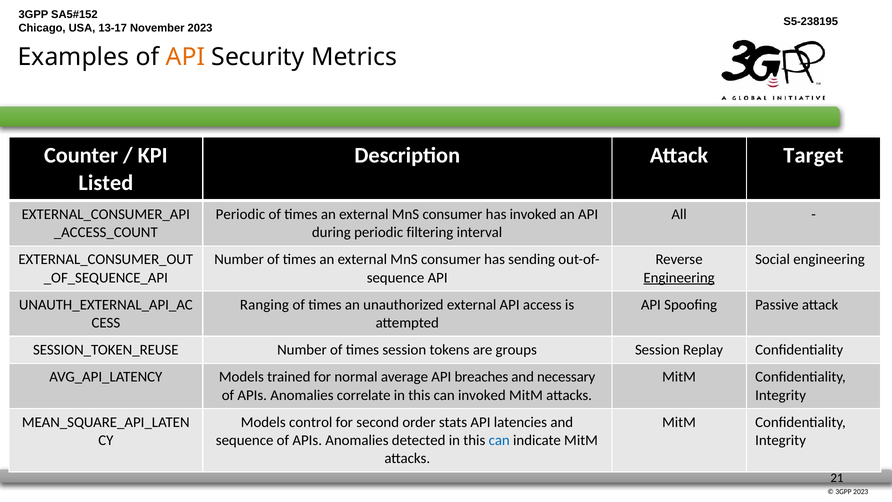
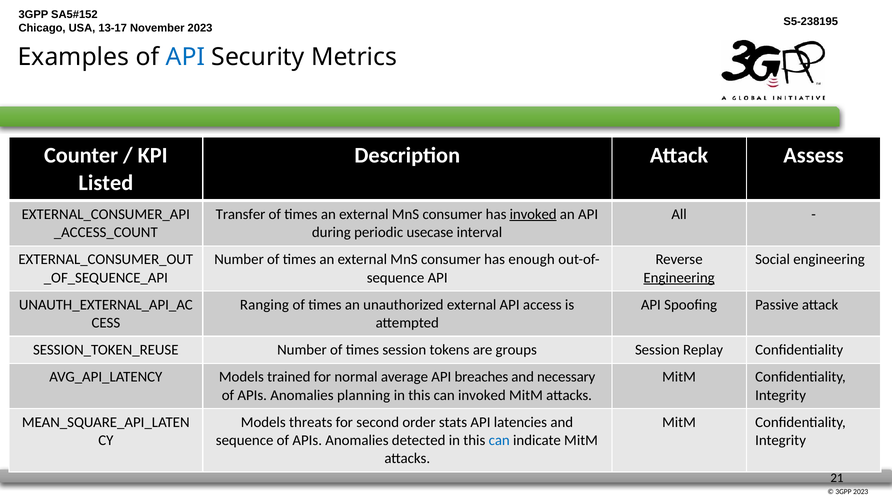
API colour: orange -> blue (185, 57)
Target: Target -> Assess (814, 155)
Periodic: Periodic -> Transfer (241, 214)
invoked underline: none -> present (533, 214)
filtering: filtering -> usecase (430, 232)
sending: sending -> enough (532, 259)
correlate: correlate -> planning (364, 395)
control: control -> threats (311, 422)
